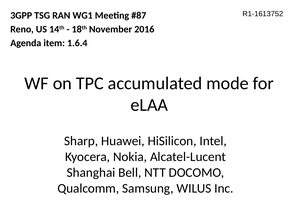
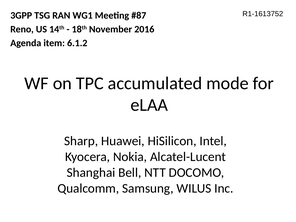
1.6.4: 1.6.4 -> 6.1.2 (77, 43)
